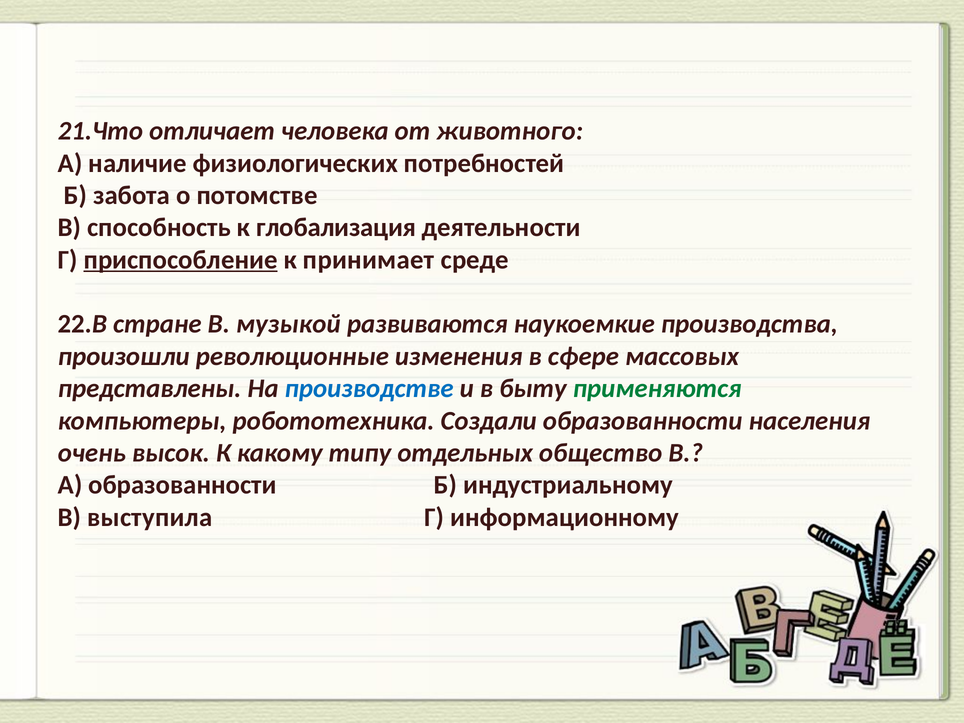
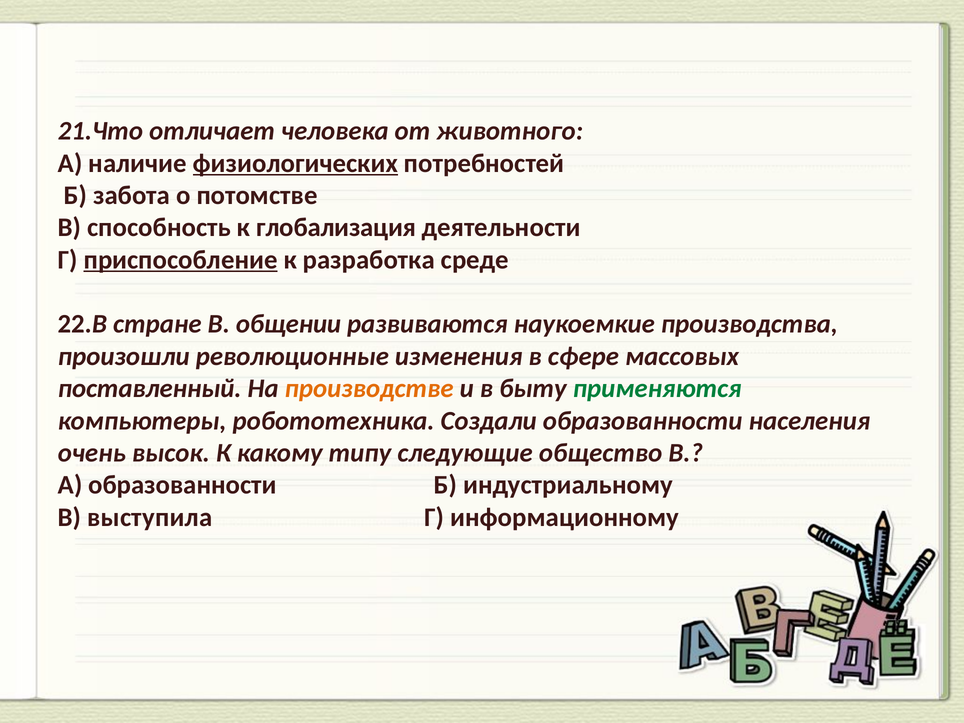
физиологических underline: none -> present (295, 163)
принимает: принимает -> разработка (369, 260)
музыкой: музыкой -> общении (288, 324)
представлены: представлены -> поставленный (150, 388)
производстве colour: blue -> orange (369, 388)
отдельных: отдельных -> следующие (465, 453)
